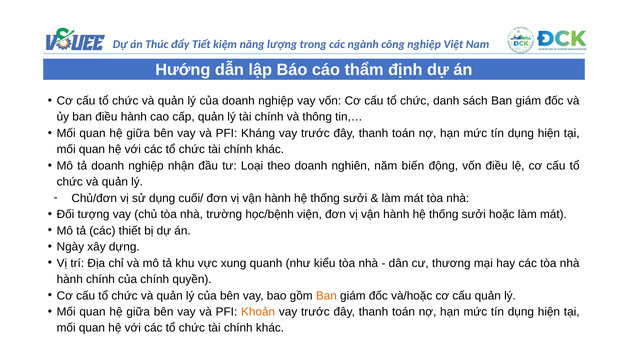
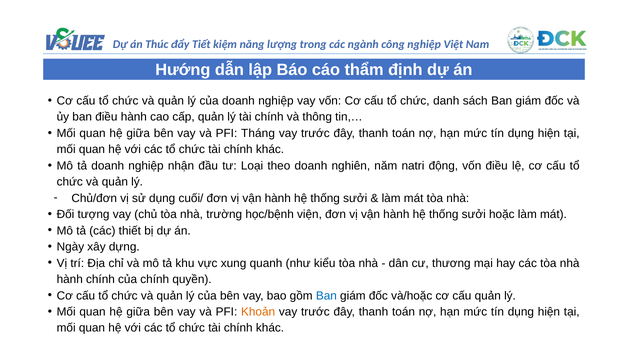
Kháng: Kháng -> Tháng (258, 133)
biến: biến -> natri (413, 166)
Ban colour: orange -> blue (326, 296)
